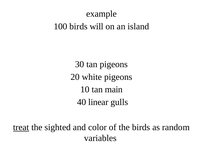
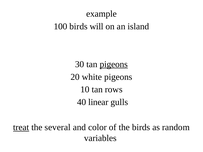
pigeons underline: none -> present (114, 64)
main: main -> rows (114, 90)
sighted: sighted -> several (58, 128)
